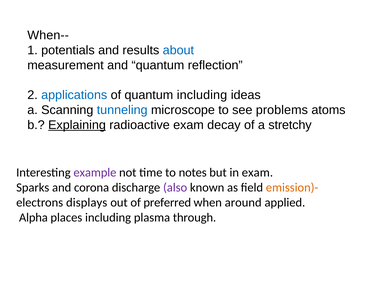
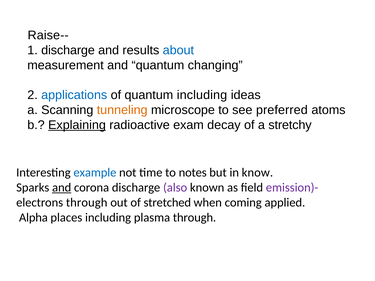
When--: When-- -> Raise-- (48, 35)
1 potentials: potentials -> discharge (68, 50)
reflection: reflection -> changing (215, 65)
tunneling colour: blue -> orange (122, 110)
problems: problems -> preferred (282, 110)
example colour: purple -> blue (95, 173)
in exam: exam -> know (257, 173)
and underline: none -> present (62, 188)
emission)- colour: orange -> purple (292, 188)
electrons displays: displays -> through (87, 203)
preferred: preferred -> stretched (167, 203)
around: around -> coming (243, 203)
